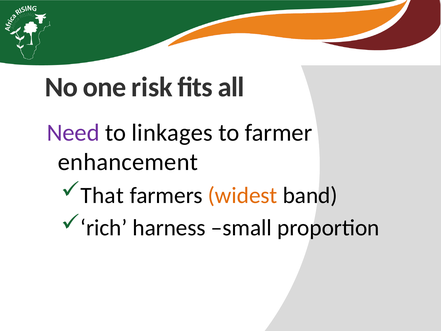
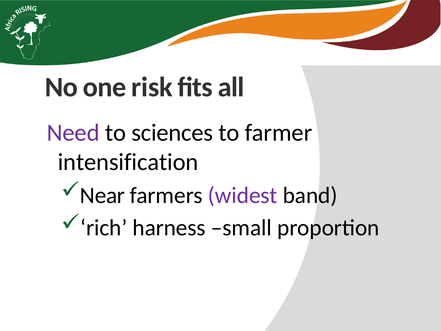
linkages: linkages -> sciences (172, 133)
enhancement: enhancement -> intensification (128, 162)
That: That -> Near (102, 195)
widest colour: orange -> purple (243, 195)
